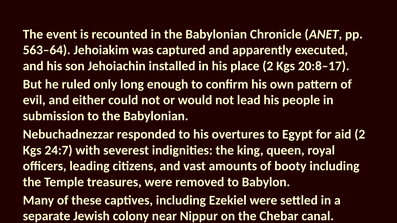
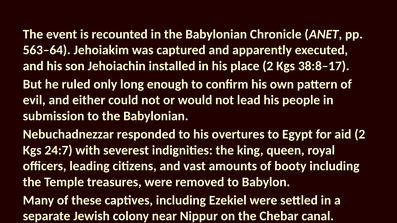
20:8–17: 20:8–17 -> 38:8–17 (324, 66)
